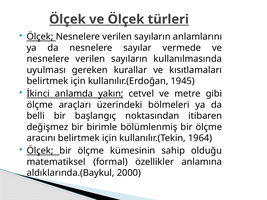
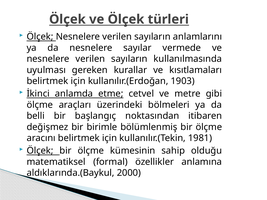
1945: 1945 -> 1903 (183, 81)
yakın: yakın -> etme (111, 94)
1964: 1964 -> 1981 (200, 138)
